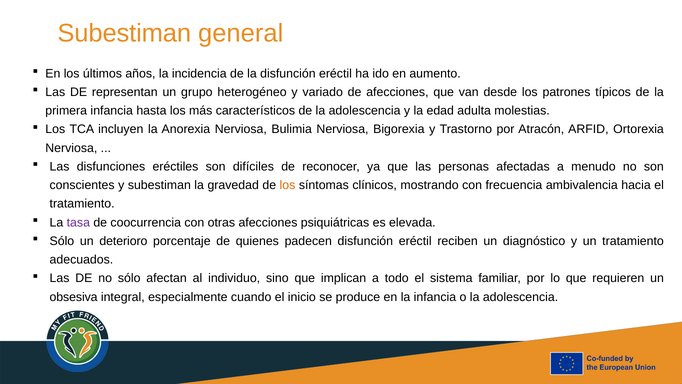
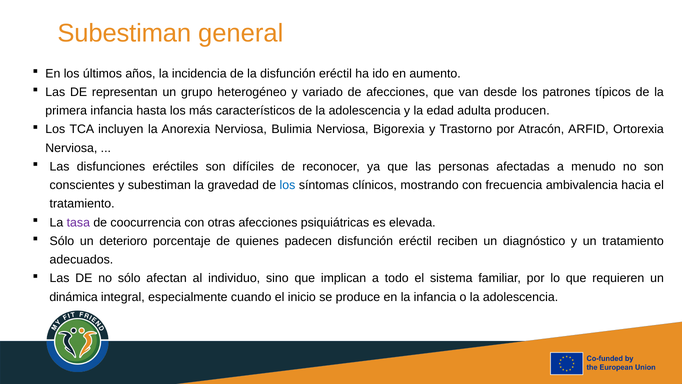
molestias: molestias -> producen (522, 111)
los colour: orange -> blue (287, 185)
obsesiva: obsesiva -> dinámica (74, 297)
